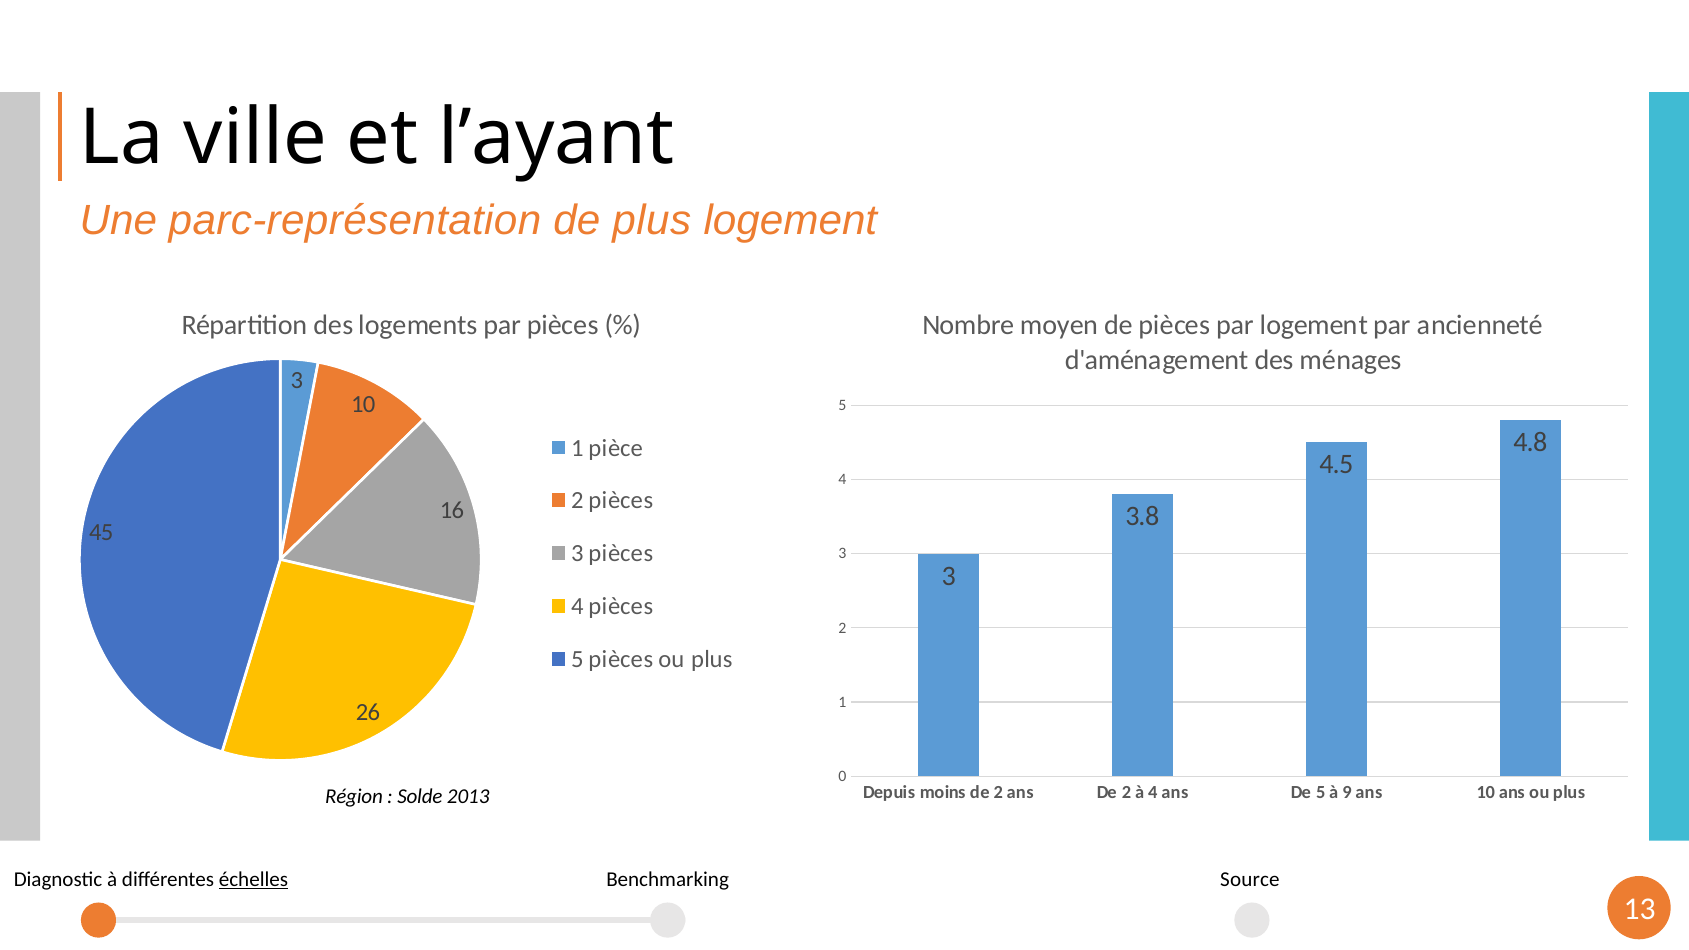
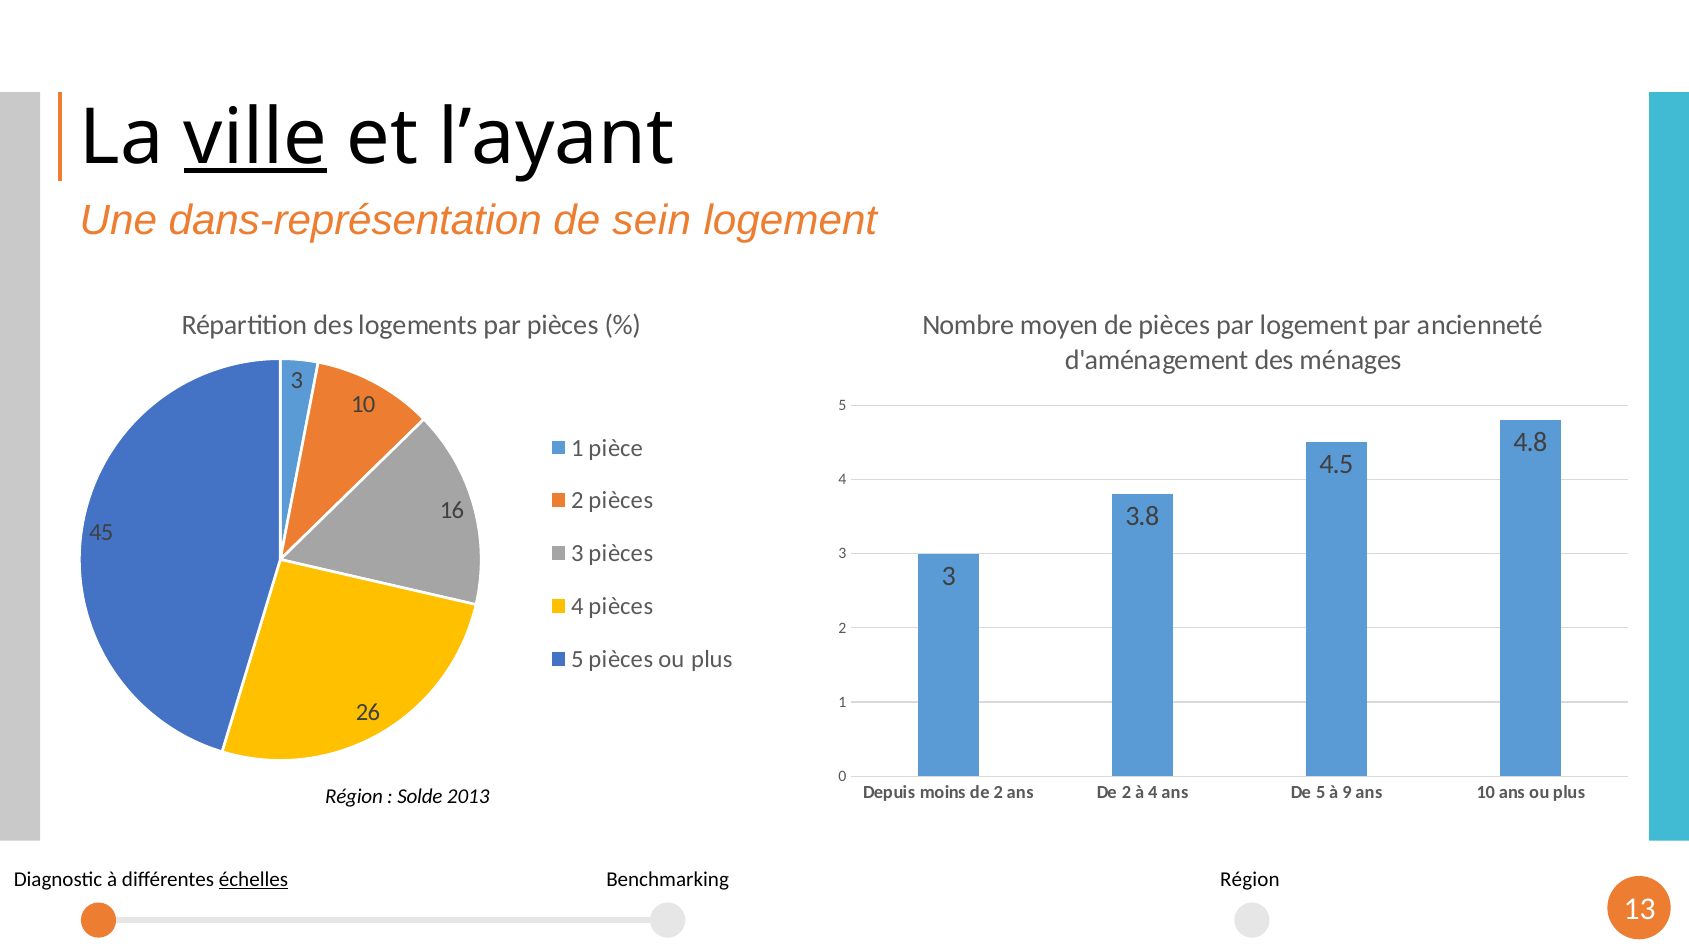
ville underline: none -> present (255, 138)
parc-représentation: parc-représentation -> dans-représentation (355, 220)
de plus: plus -> sein (652, 220)
Benchmarking Source: Source -> Région (1250, 879)
